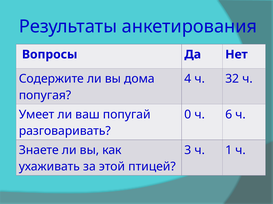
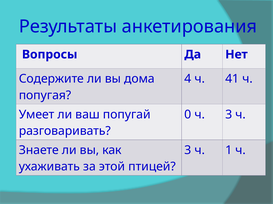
32: 32 -> 41 (232, 79)
ч 6: 6 -> 3 (229, 115)
